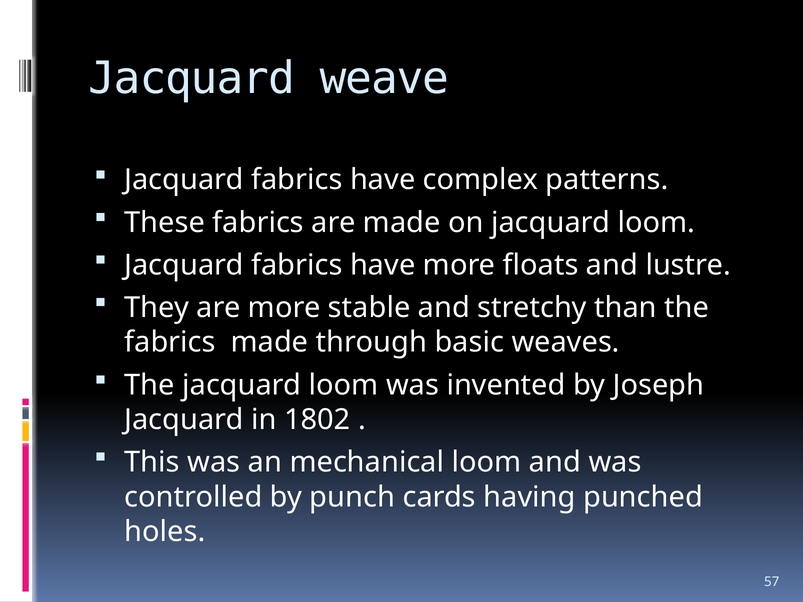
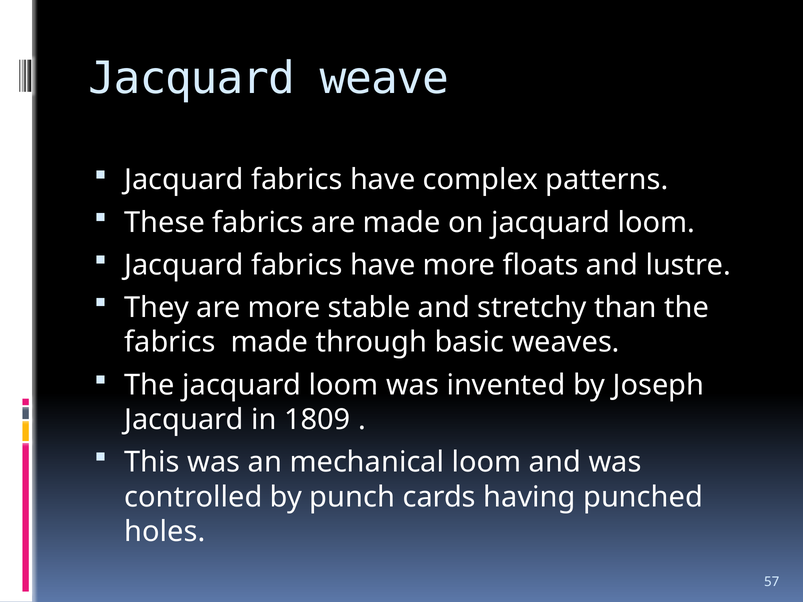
1802: 1802 -> 1809 (317, 420)
